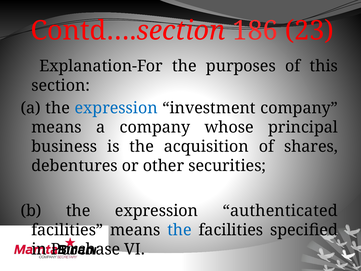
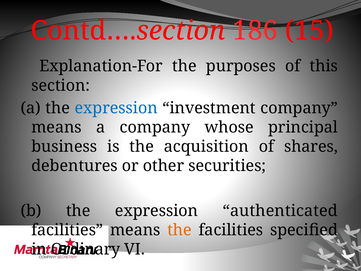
23: 23 -> 15 (309, 31)
the colour: blue -> orange (180, 230)
Purchase: Purchase -> Ordinary (86, 249)
